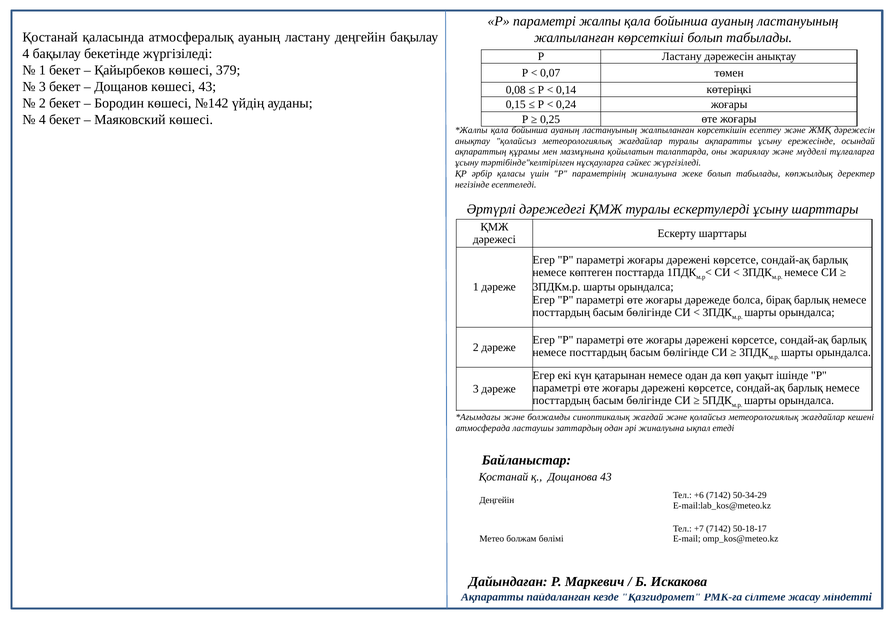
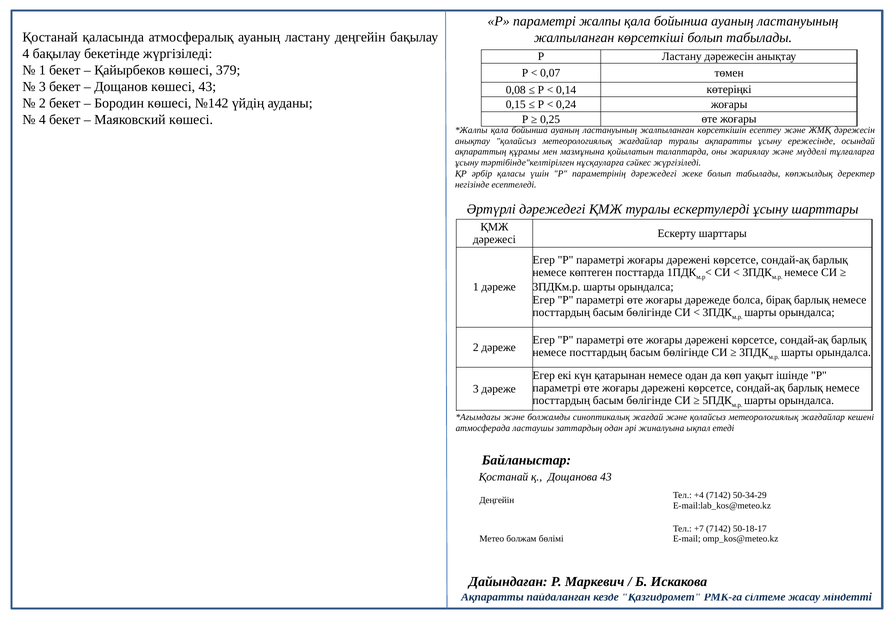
параметрінің жиналуына: жиналуына -> дәрежедегі (654, 174)
+6: +6 -> +4 (699, 495)
